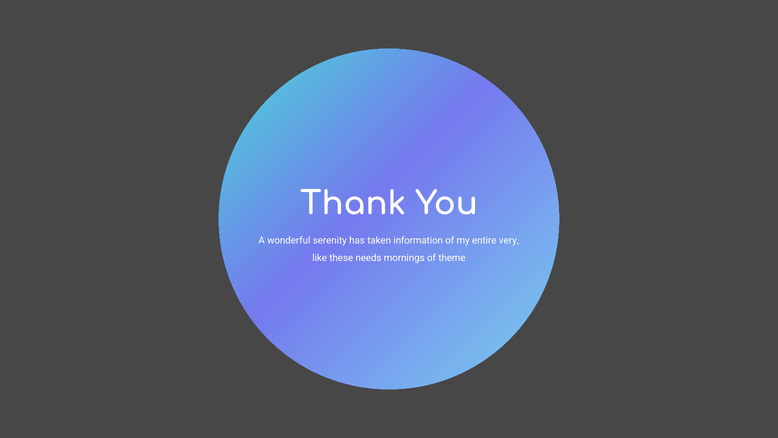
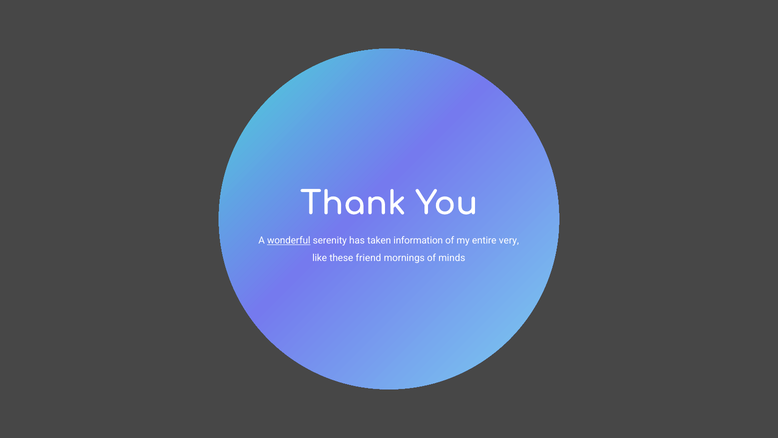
wonderful underline: none -> present (289, 240)
needs: needs -> friend (368, 258)
theme: theme -> minds (452, 258)
